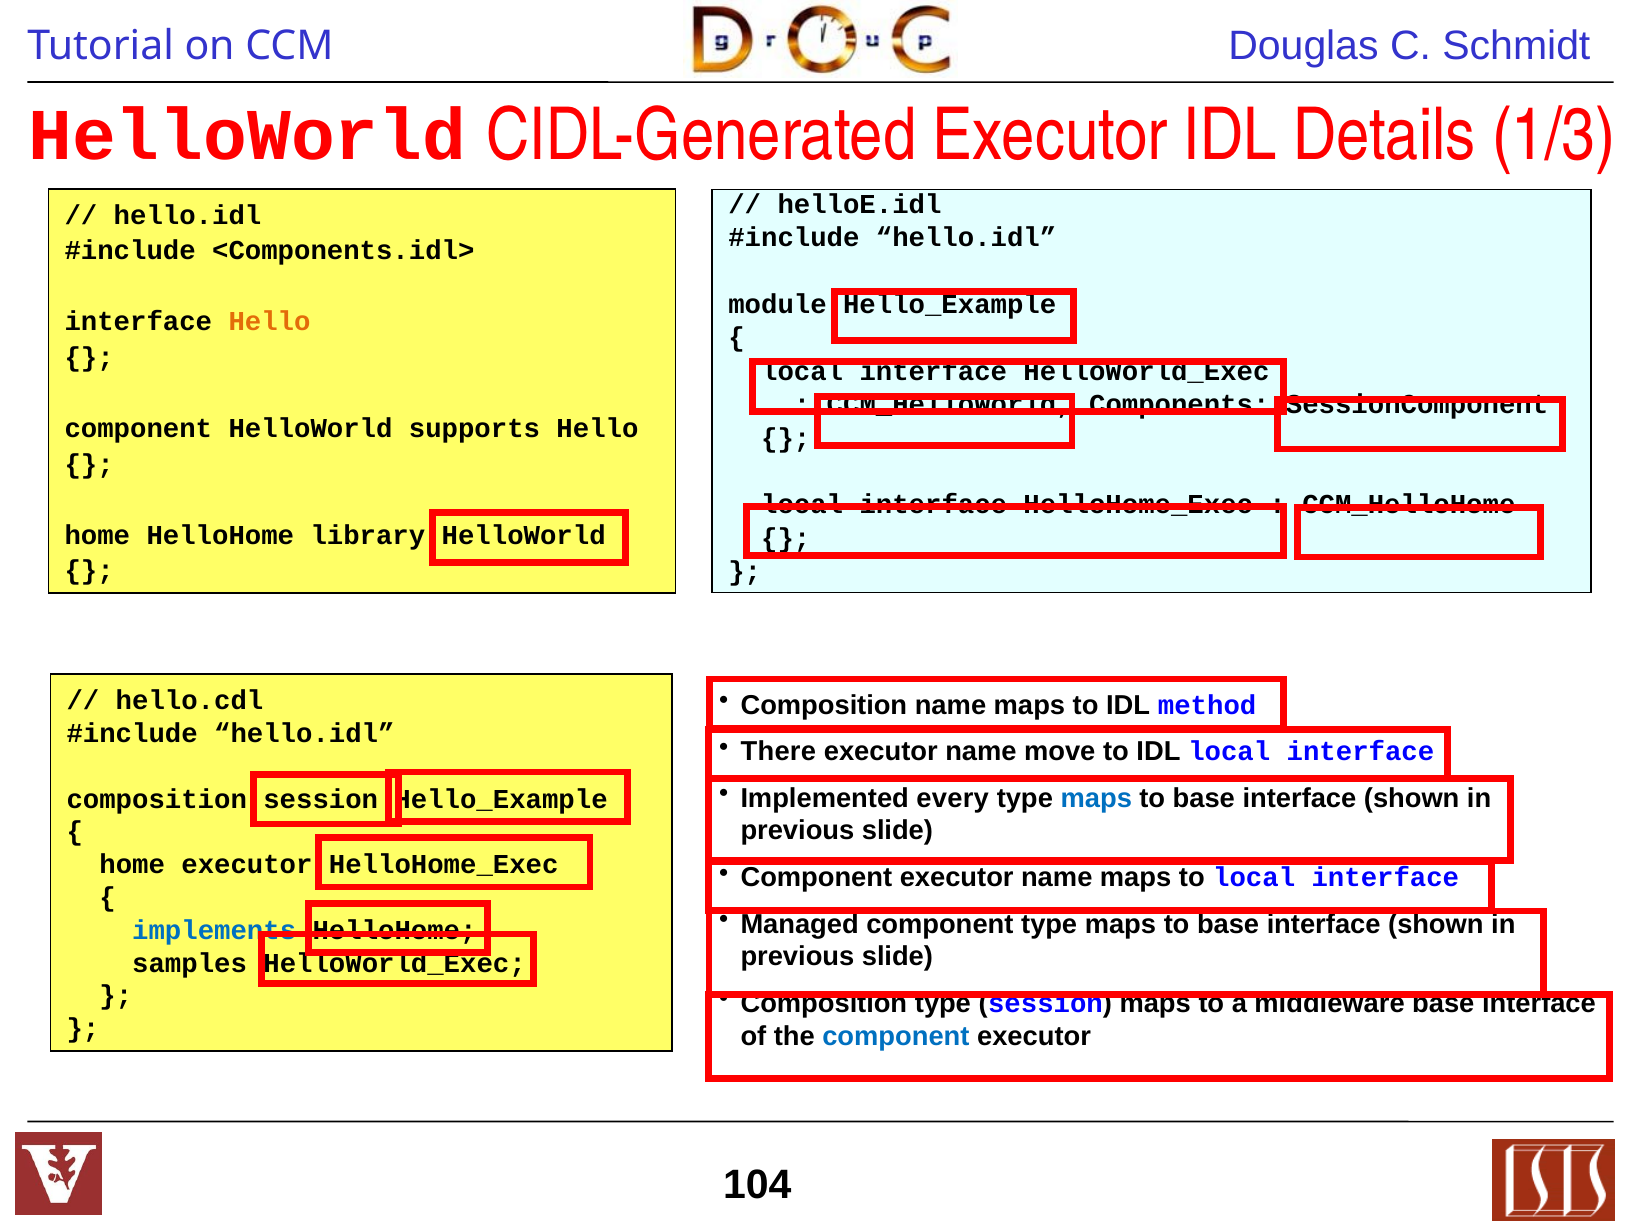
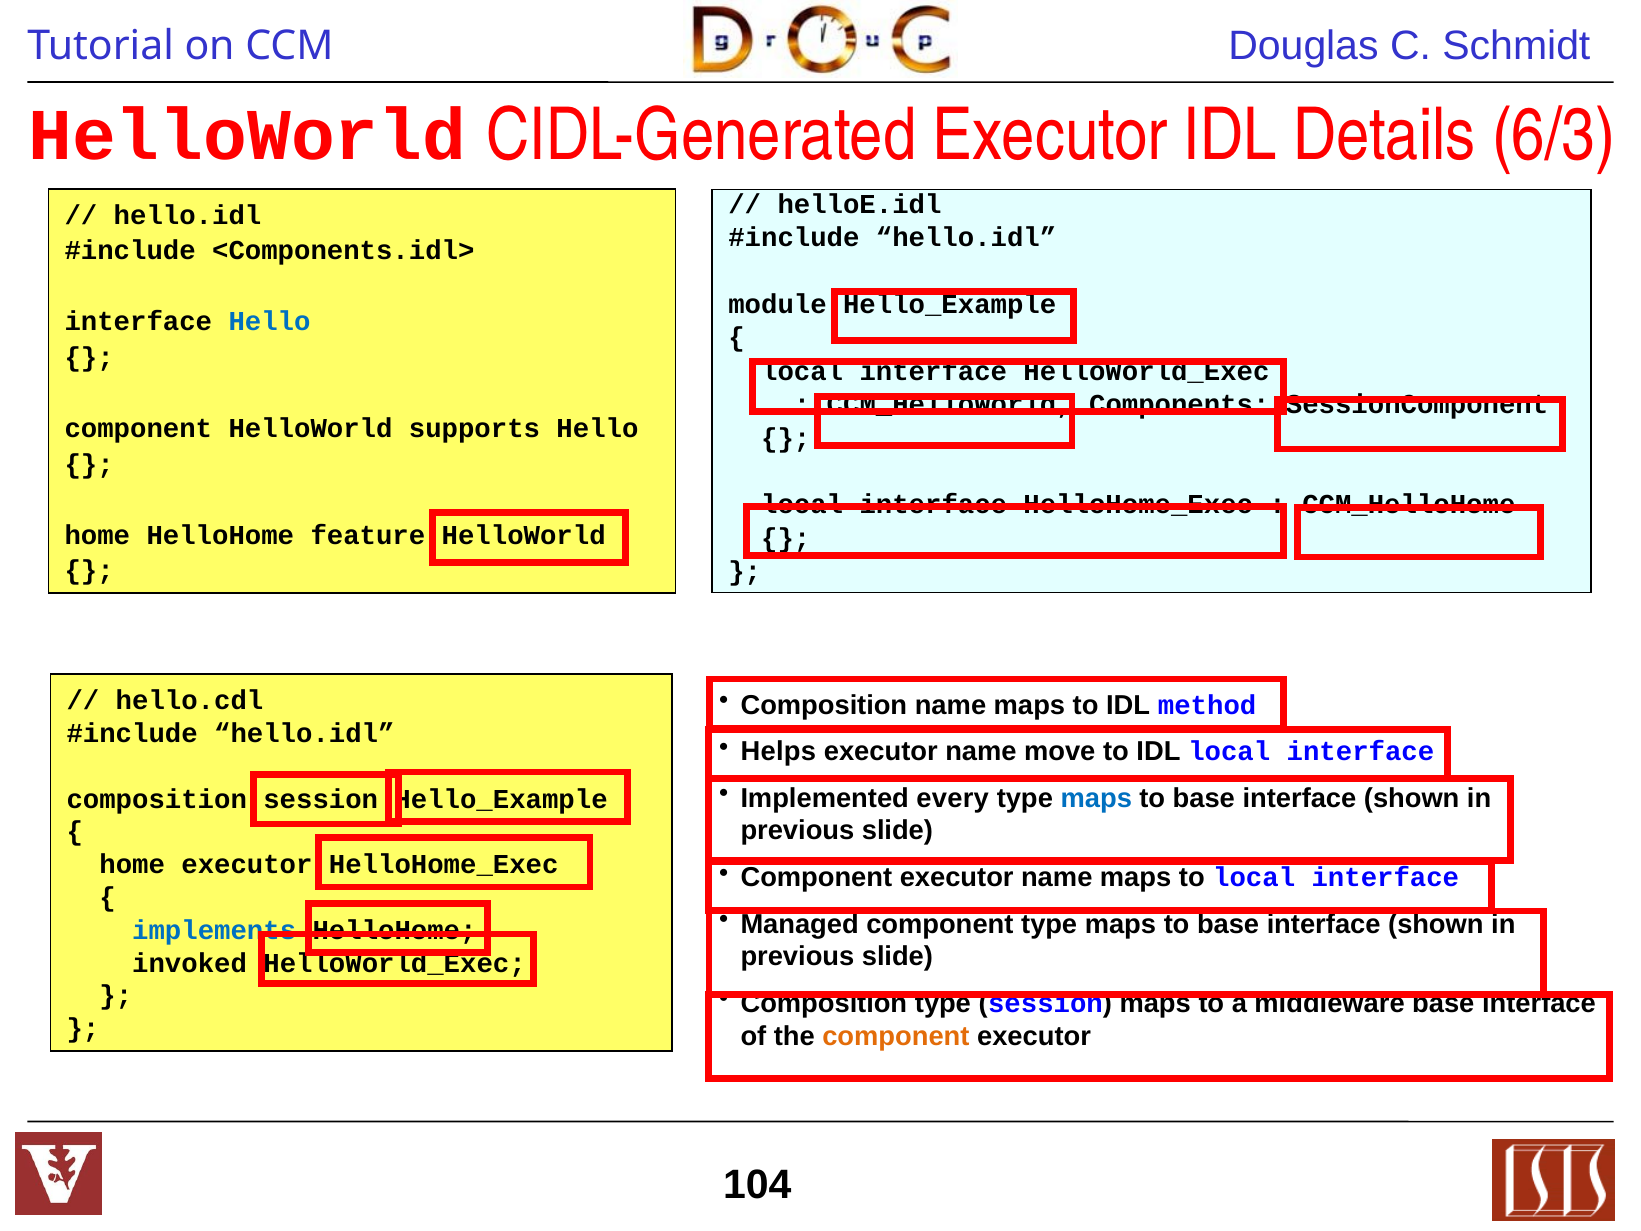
1/3: 1/3 -> 6/3 (1554, 135)
Hello colour: orange -> blue (270, 322)
library: library -> feature (368, 535)
There: There -> Helps (778, 751)
samples: samples -> invoked (190, 963)
component colour: blue -> orange (896, 1036)
